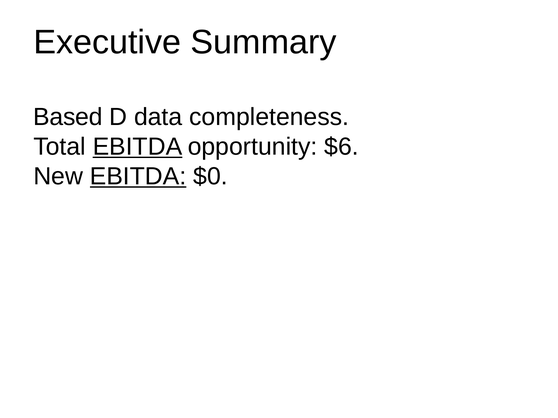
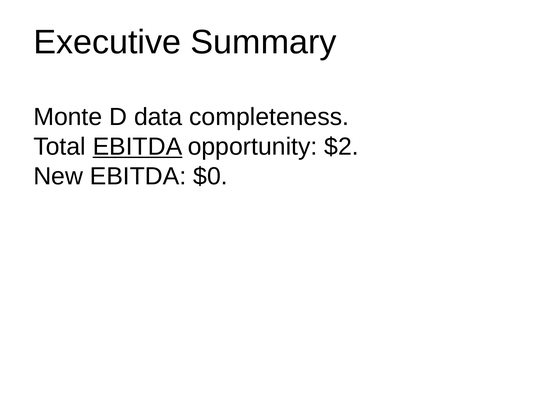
Based: Based -> Monte (68, 117)
$6: $6 -> $2 (341, 147)
EBITDA underline: present -> none (138, 177)
